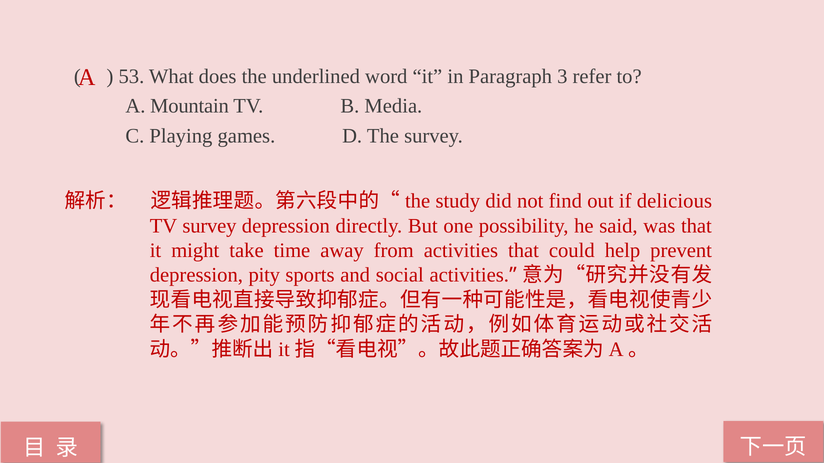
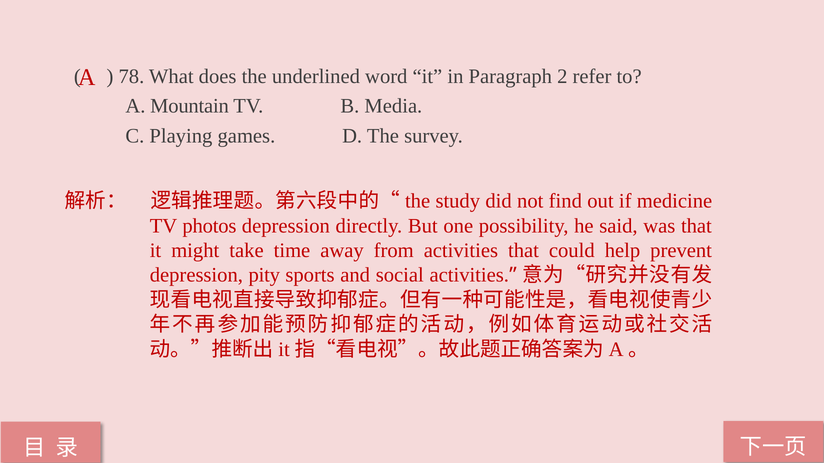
53: 53 -> 78 (131, 77)
3: 3 -> 2 (562, 77)
delicious: delicious -> medicine (675, 201)
TV survey: survey -> photos (209, 226)
